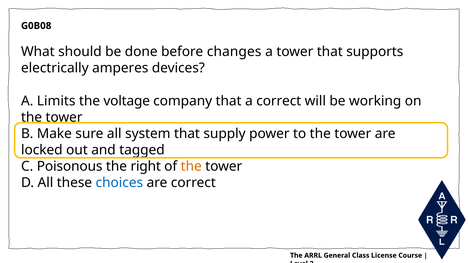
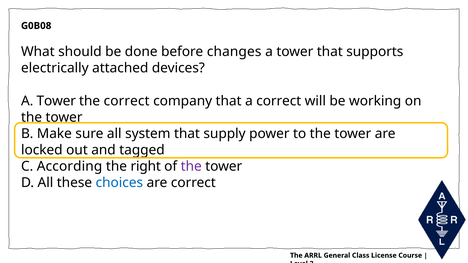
amperes: amperes -> attached (120, 68)
Limits: Limits -> Tower (56, 101)
the voltage: voltage -> correct (127, 101)
Poisonous: Poisonous -> According (70, 167)
the colour: orange -> purple (191, 167)
